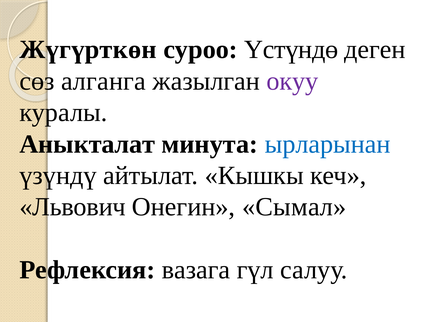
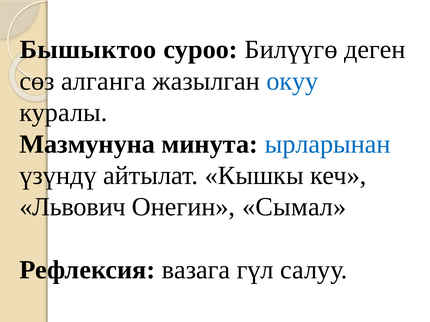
Жүгүрткөн: Жүгүрткөн -> Бышыктоо (88, 50)
Үстүндө: Үстүндө -> Билүүгө (291, 50)
окуу colour: purple -> blue (293, 81)
Аныкталат: Аныкталат -> Мазмунуна (87, 144)
